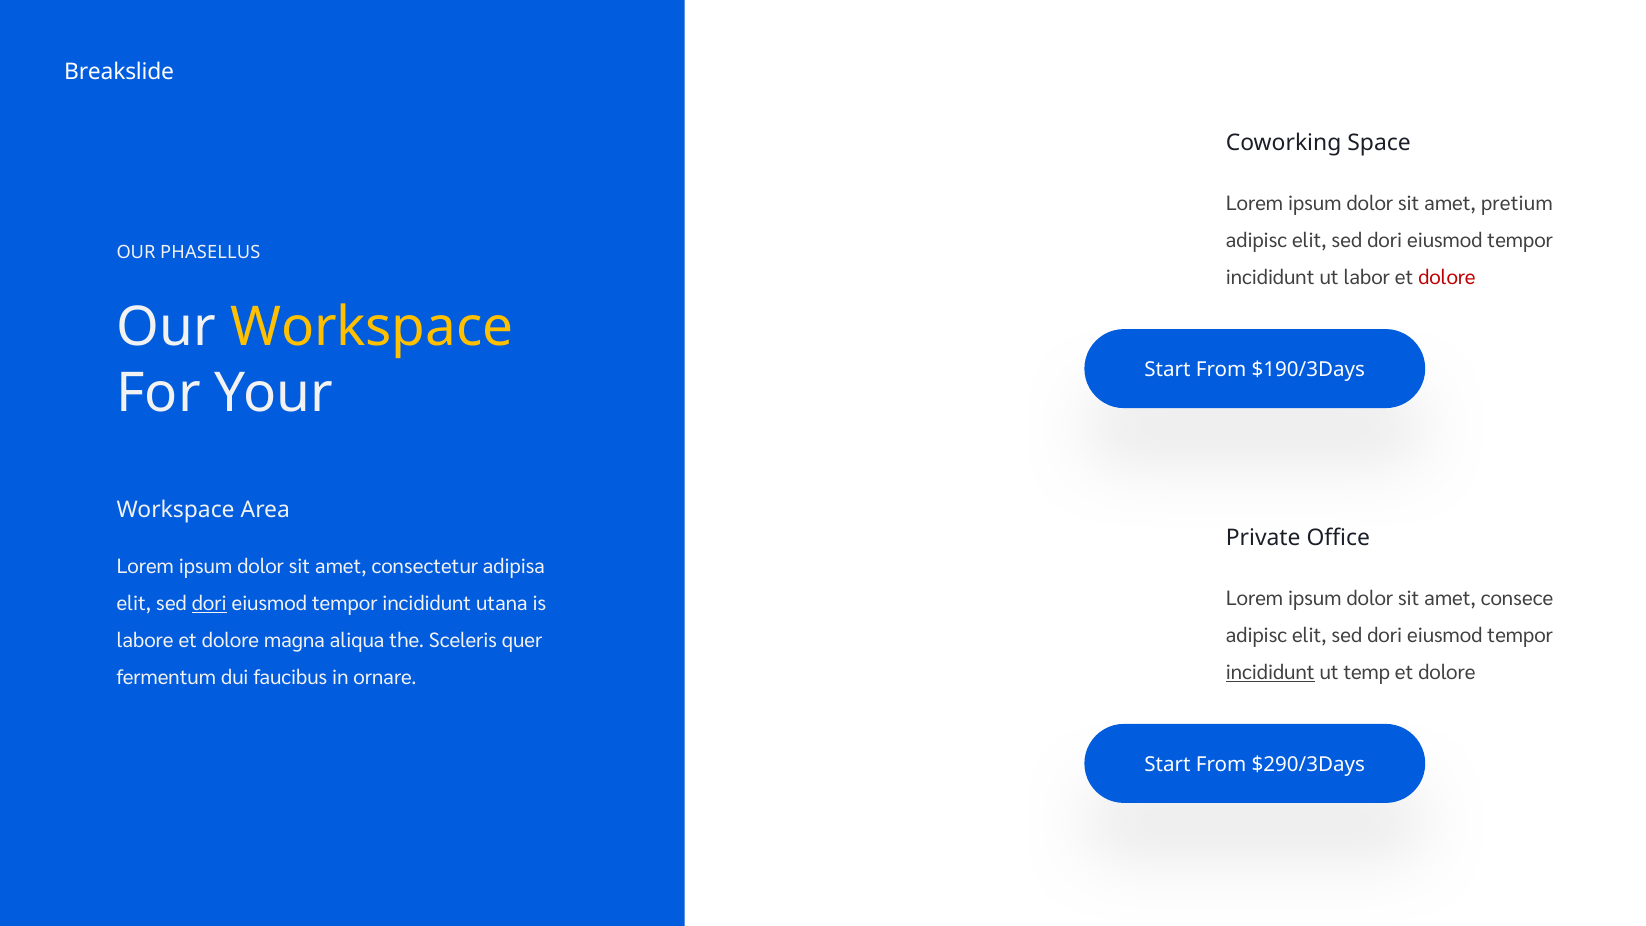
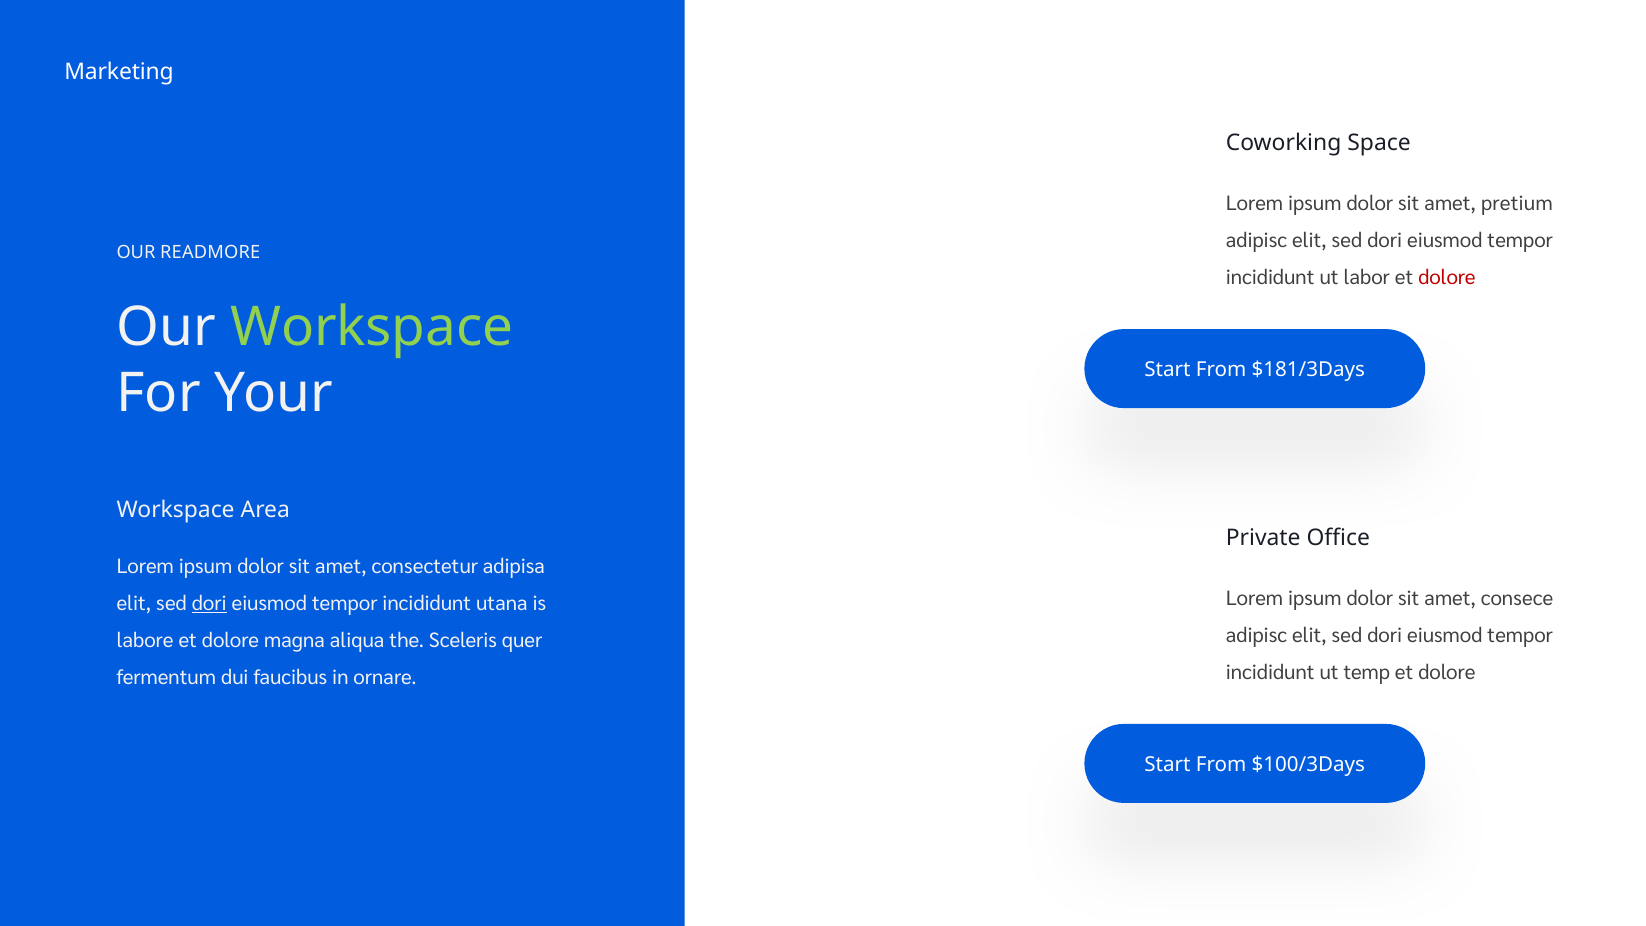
Breakslide: Breakslide -> Marketing (119, 72)
PHASELLUS: PHASELLUS -> READMORE (210, 253)
Workspace colour: yellow -> light green (372, 328)
$190/3Days: $190/3Days -> $181/3Days (1308, 370)
incididunt underline: present -> none (1270, 672)
$290/3Days: $290/3Days -> $100/3Days (1308, 765)
